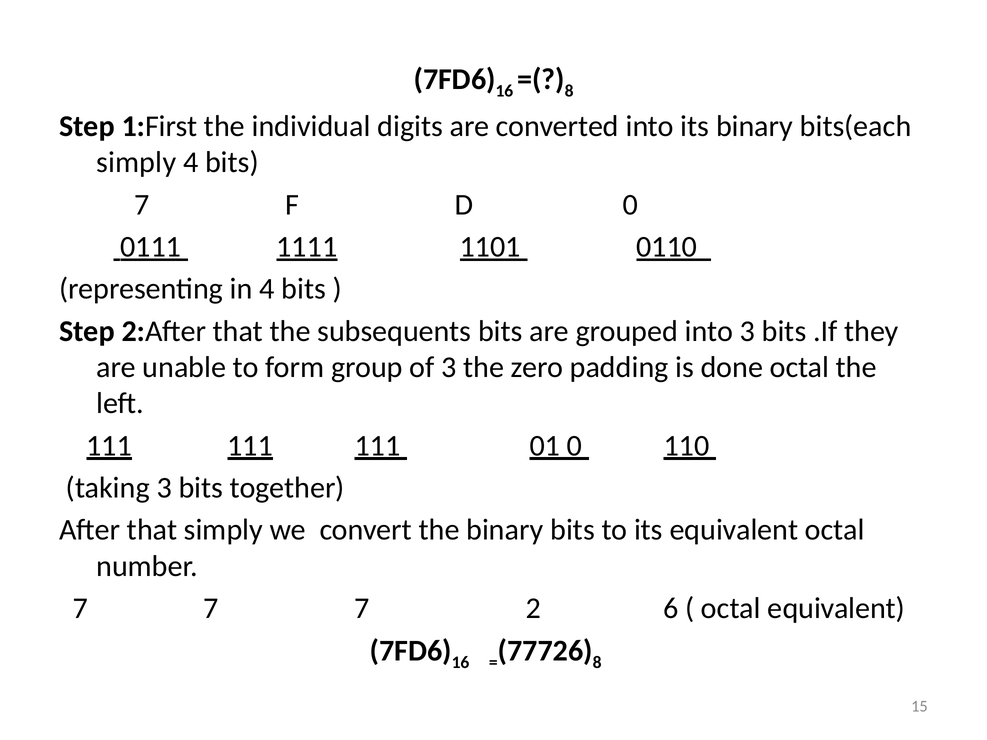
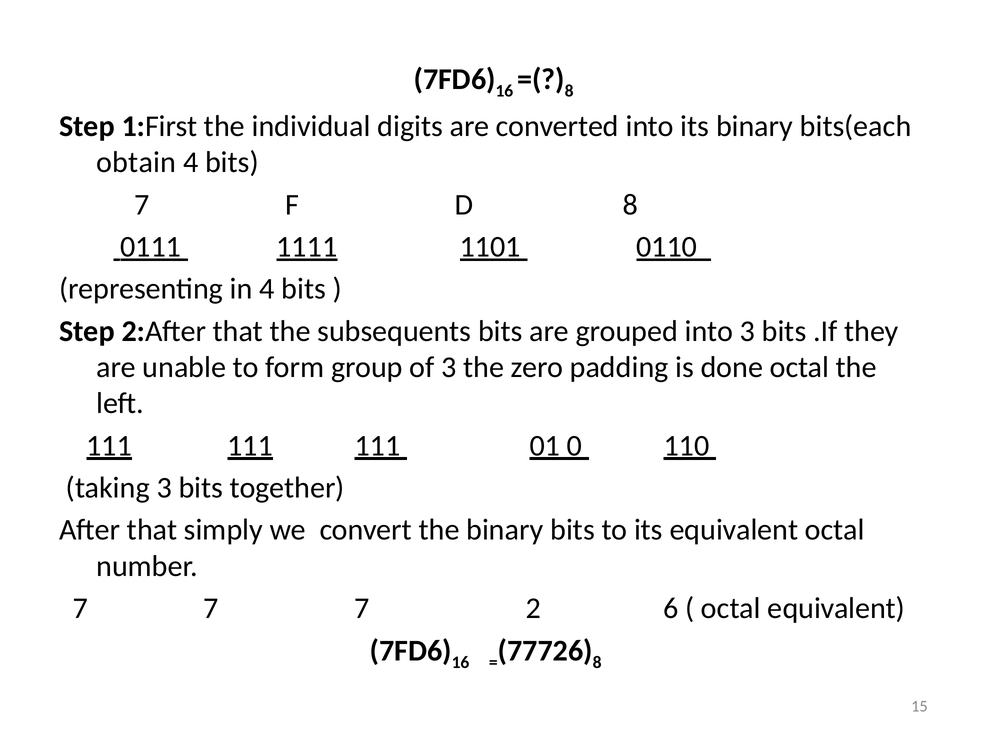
simply: simply -> obtain (136, 162)
D 0: 0 -> 8 (630, 205)
